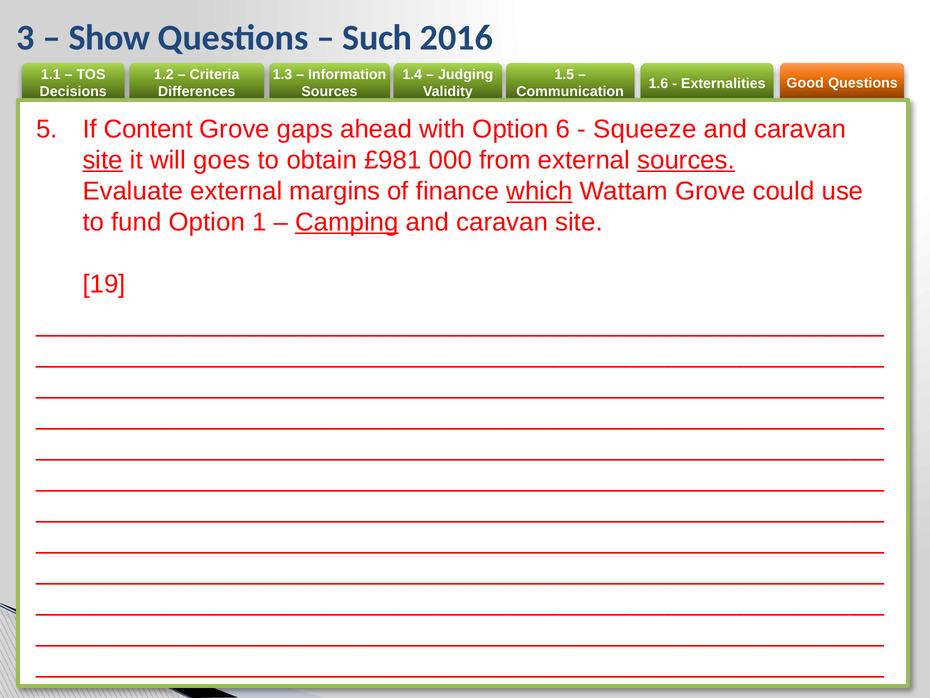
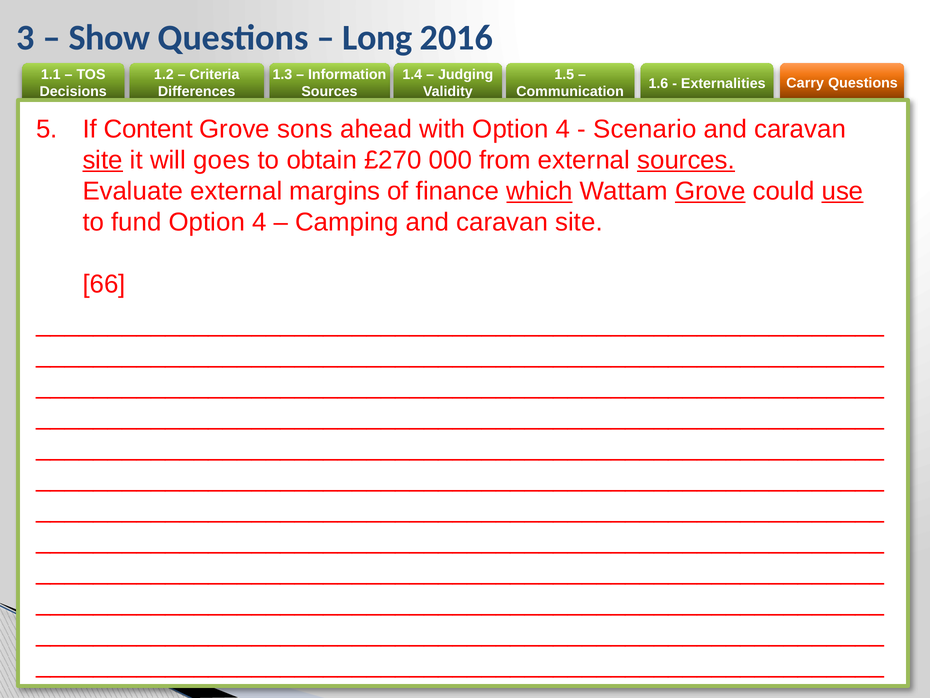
Such: Such -> Long (377, 38)
Good: Good -> Carry (805, 83)
gaps: gaps -> sons (305, 129)
with Option 6: 6 -> 4 (563, 129)
Squeeze: Squeeze -> Scenario (645, 129)
£981: £981 -> £270 (393, 160)
Grove underline: none -> present (710, 191)
use underline: none -> present (843, 191)
fund Option 1: 1 -> 4 (259, 222)
Camping underline: present -> none (347, 222)
19: 19 -> 66 (104, 284)
